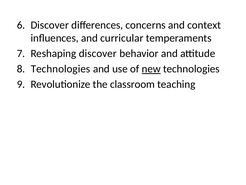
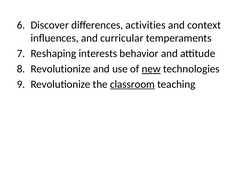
concerns: concerns -> activities (146, 25)
Reshaping discover: discover -> interests (98, 53)
Technologies: Technologies -> Revolutionize (61, 69)
classroom underline: none -> present (132, 84)
